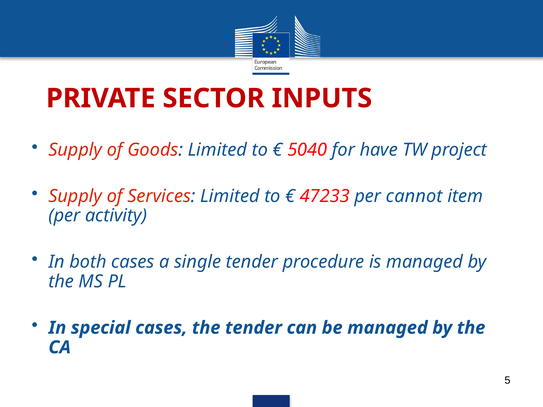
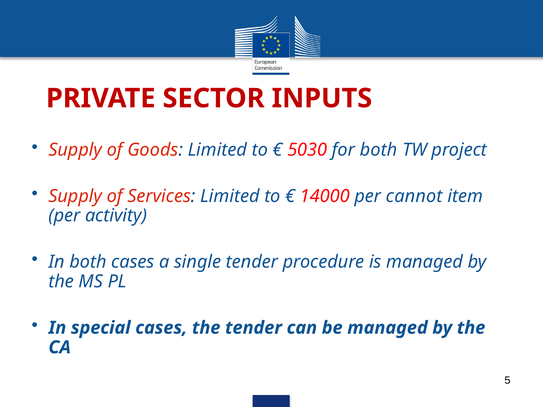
5040: 5040 -> 5030 (307, 150)
for have: have -> both (379, 150)
47233: 47233 -> 14000 (325, 196)
